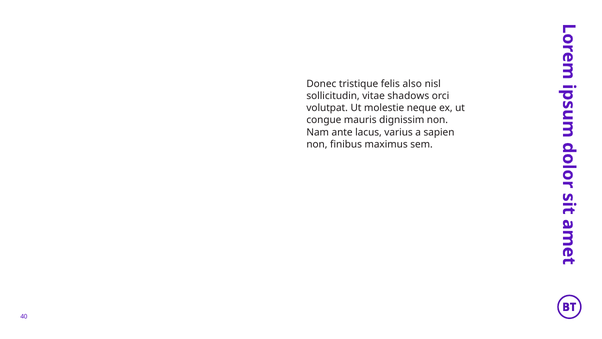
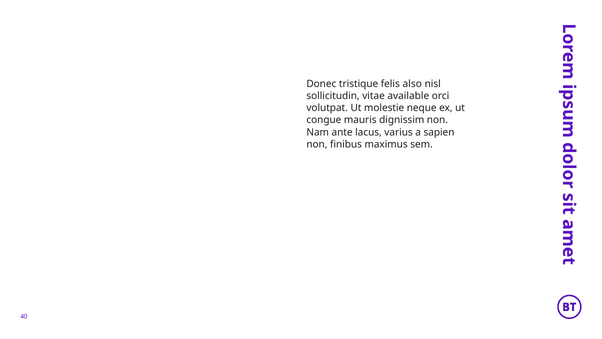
shadows: shadows -> available (408, 96)
